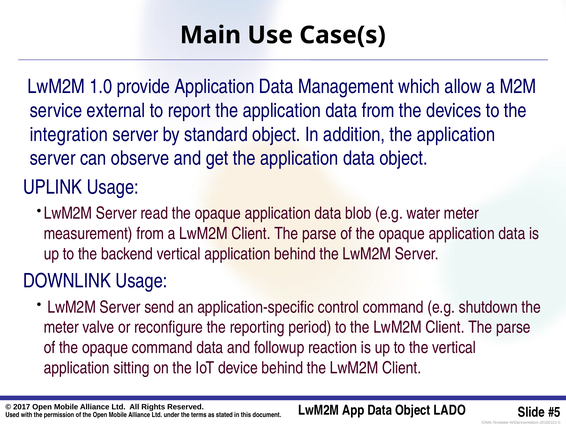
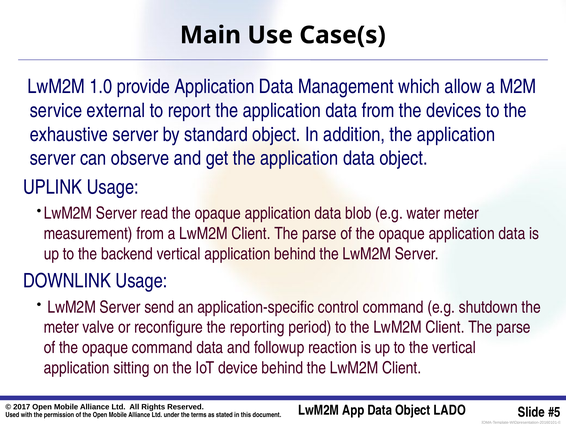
integration: integration -> exhaustive (69, 135)
